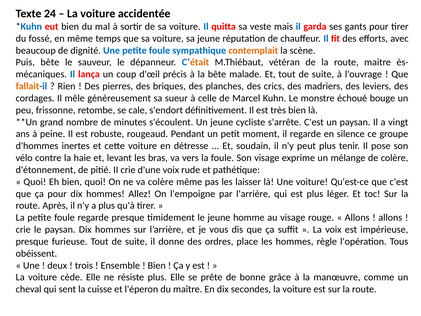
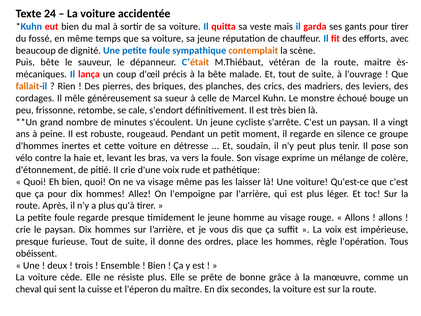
va colère: colère -> visage (161, 182)
